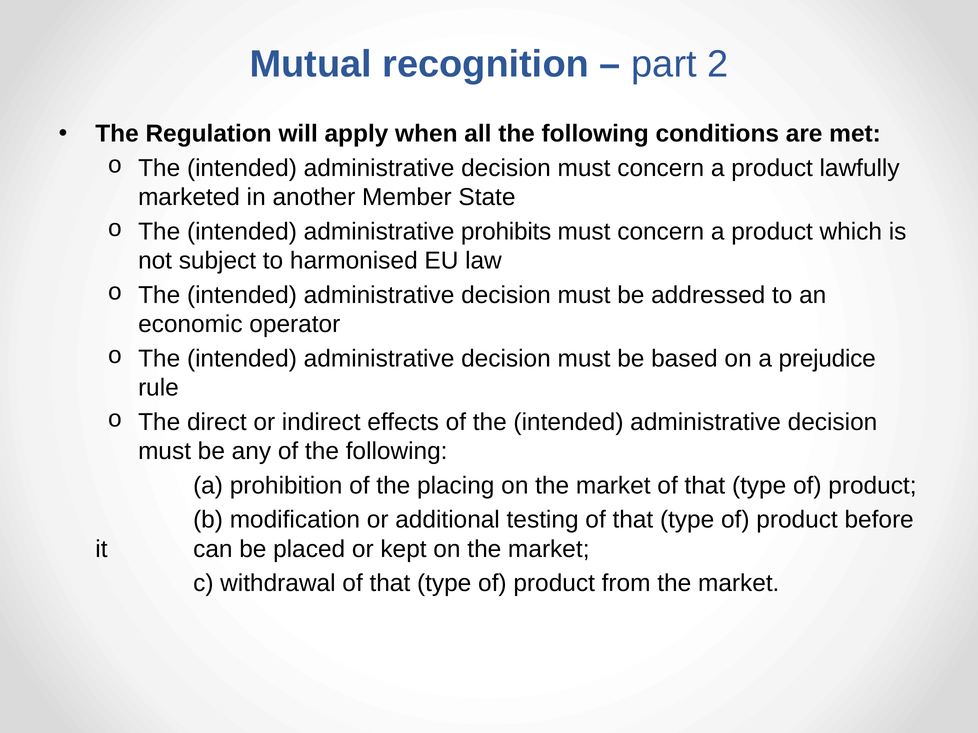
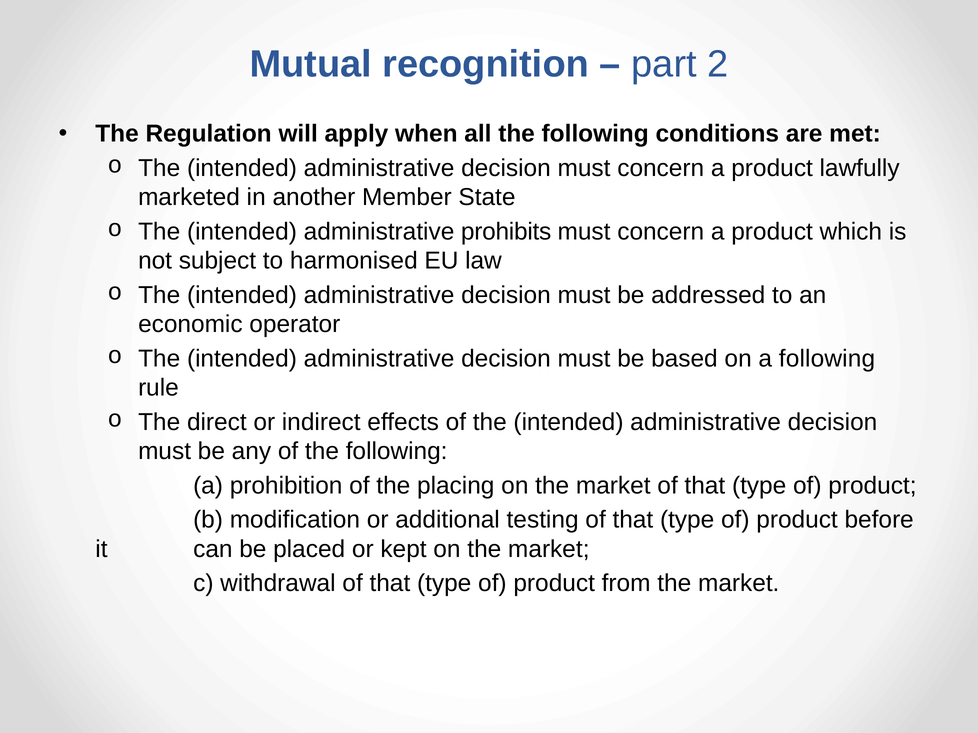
a prejudice: prejudice -> following (827, 359)
